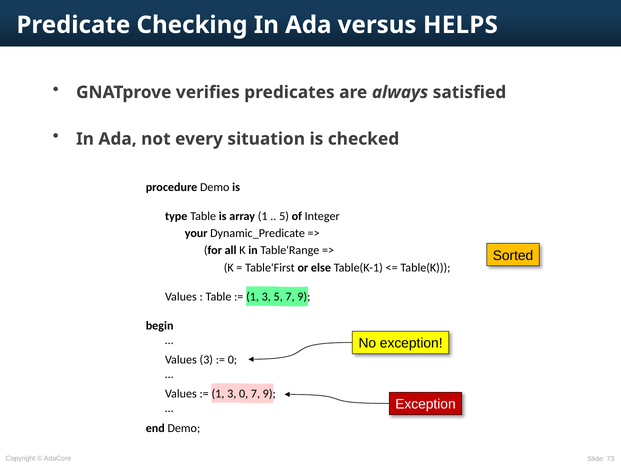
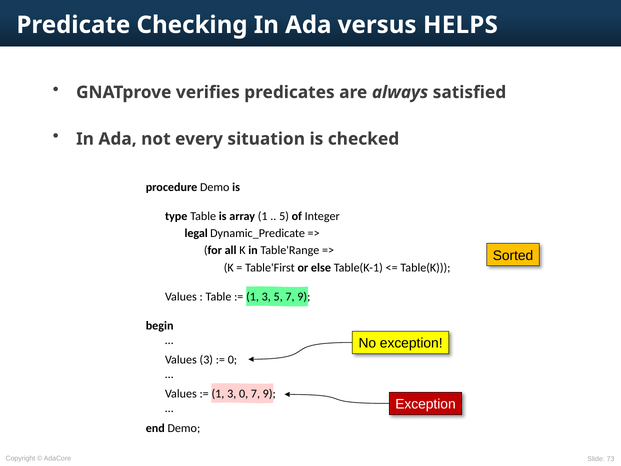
your: your -> legal (196, 233)
